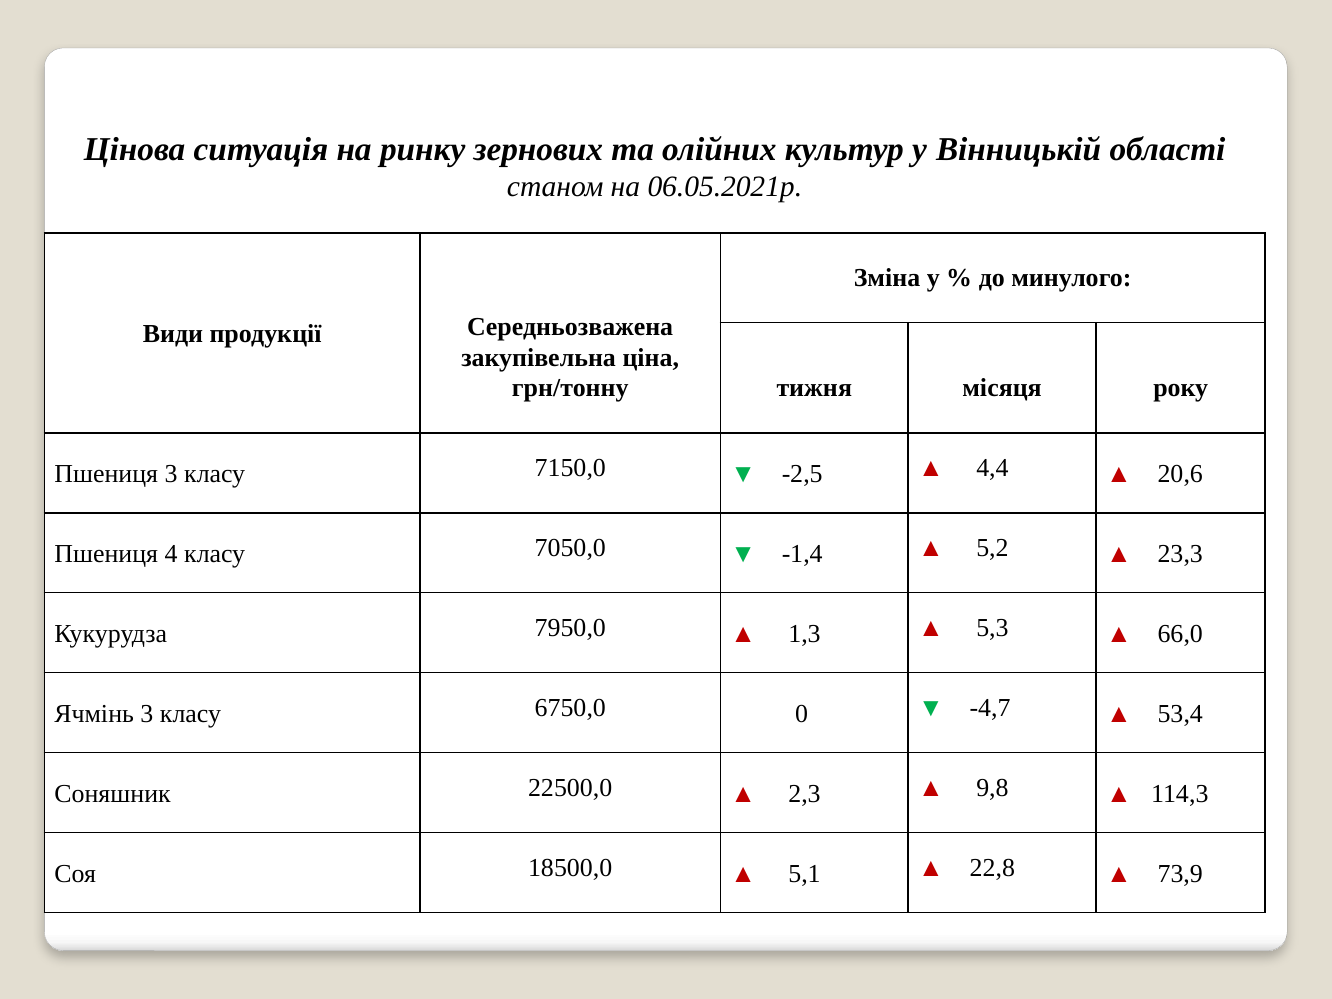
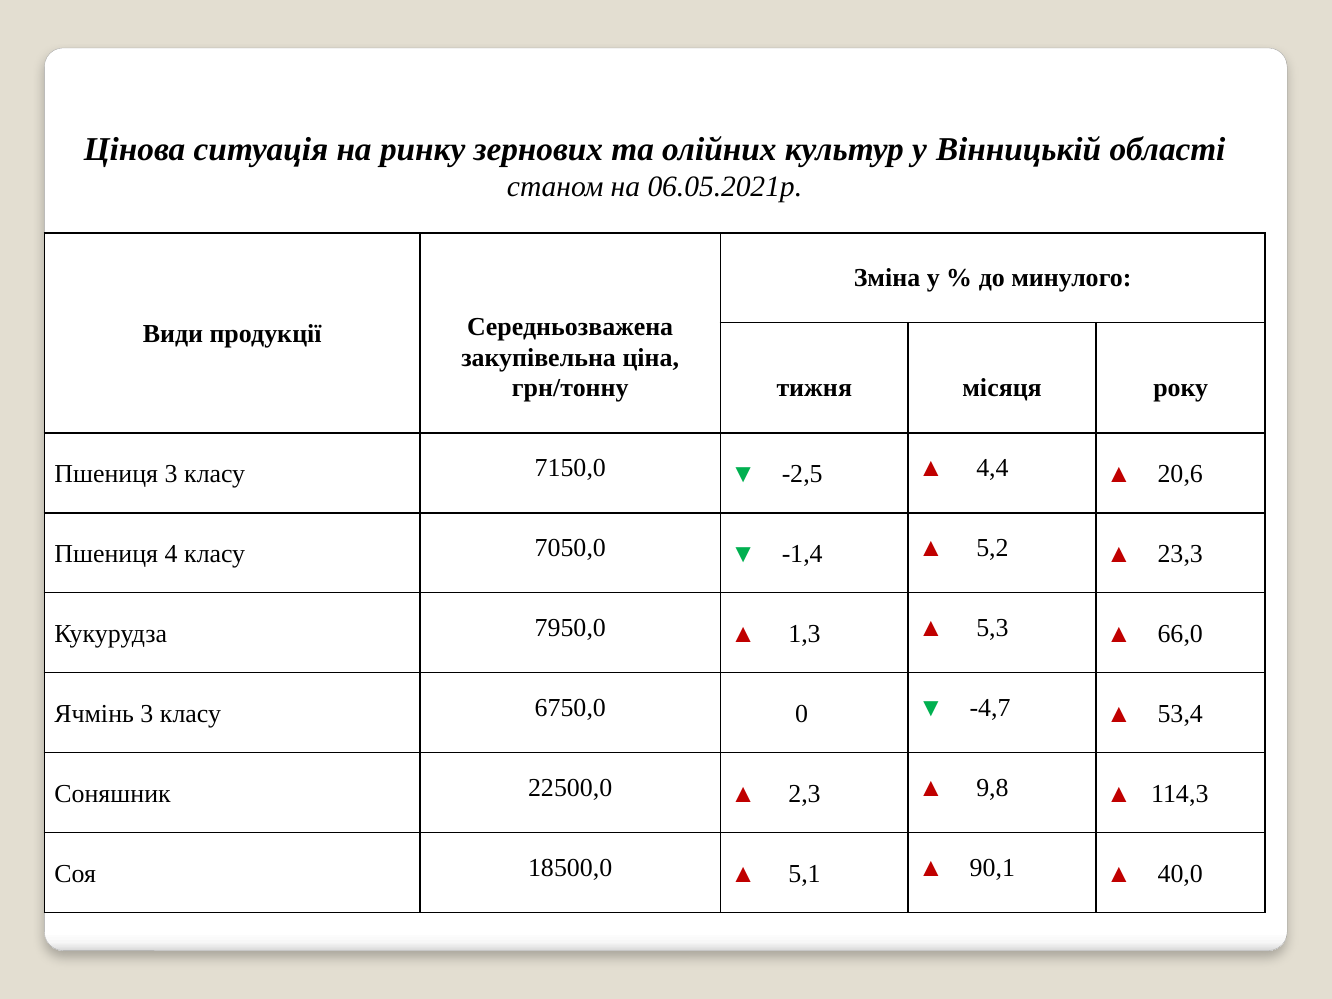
22,8: 22,8 -> 90,1 (992, 868)
73,9: 73,9 -> 40,0 (1180, 874)
